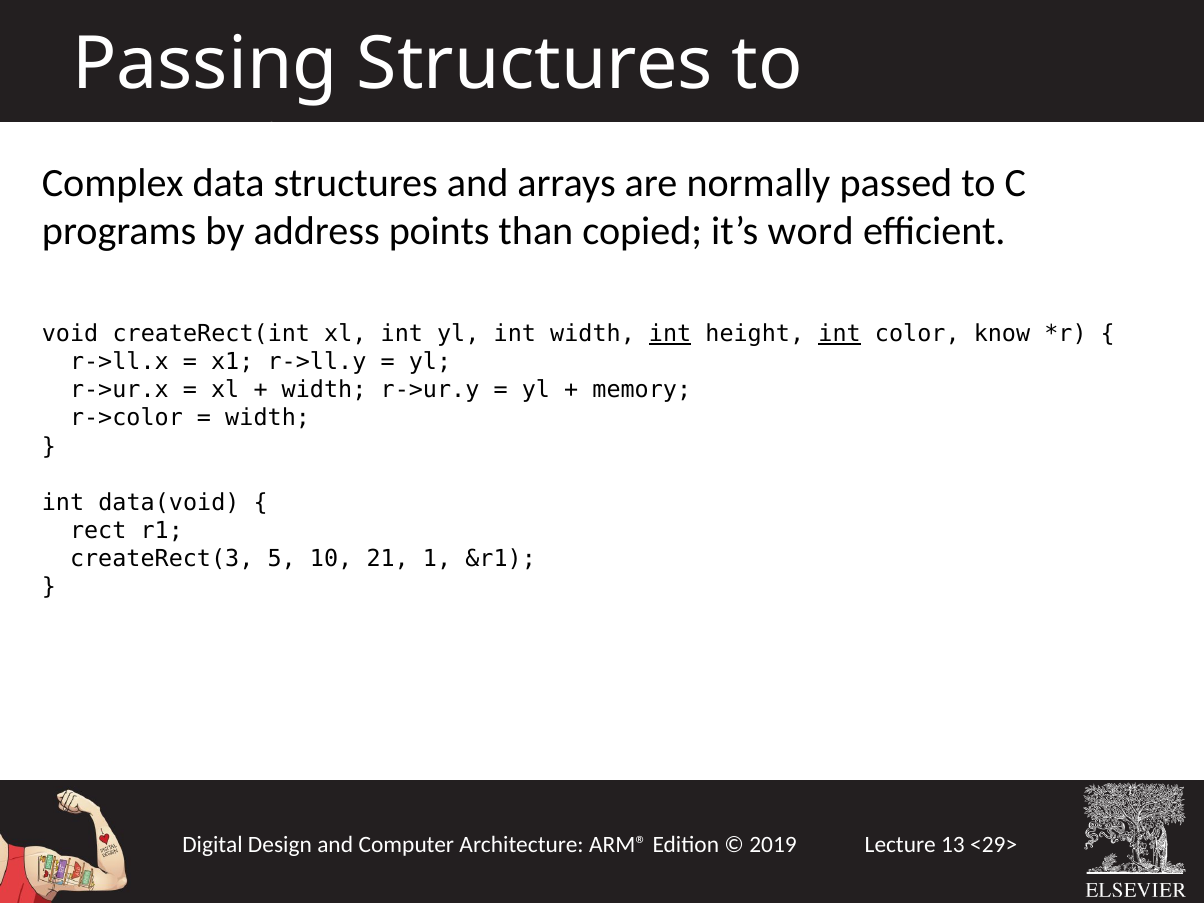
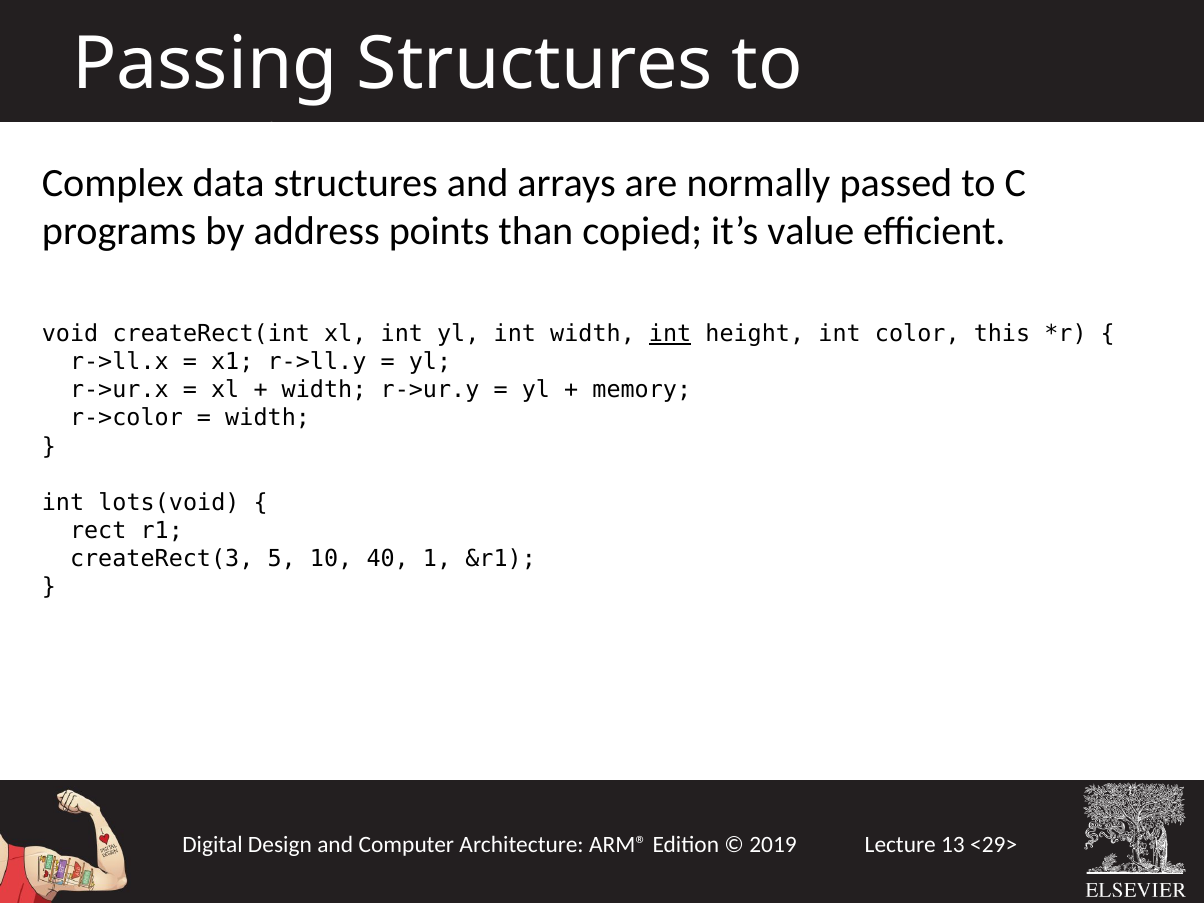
word: word -> value (811, 231)
int underline: present -> none (840, 334)
know: know -> this (1002, 334)
data(void: data(void -> lots(void (169, 503)
21: 21 -> 40 (388, 559)
